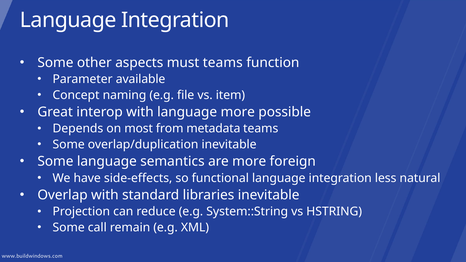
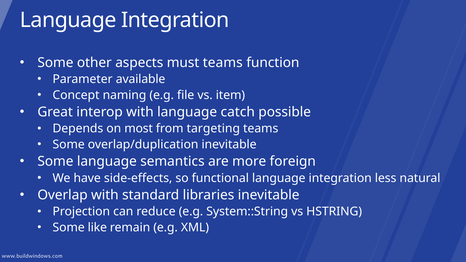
language more: more -> catch (238, 112)
metadata: metadata -> targeting (213, 129)
call: call -> like (97, 228)
